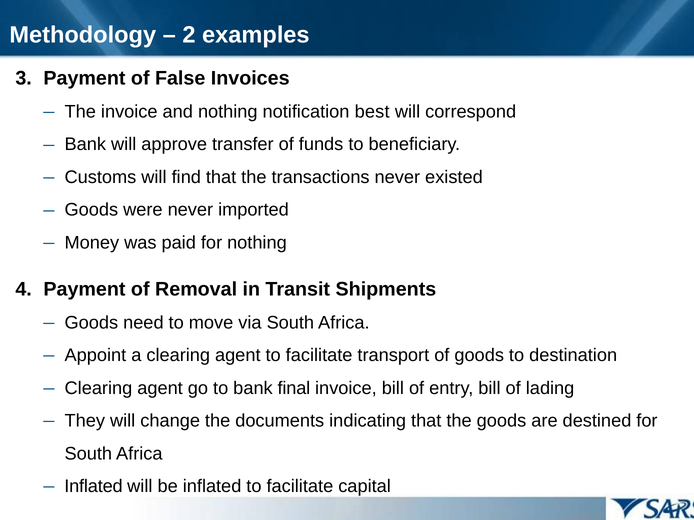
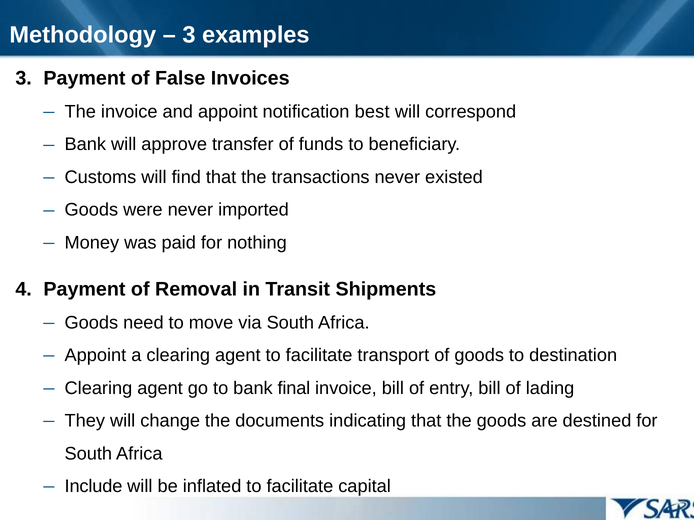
2: 2 -> 3 (189, 35)
and nothing: nothing -> appoint (228, 112)
Inflated: Inflated -> Include (94, 487)
